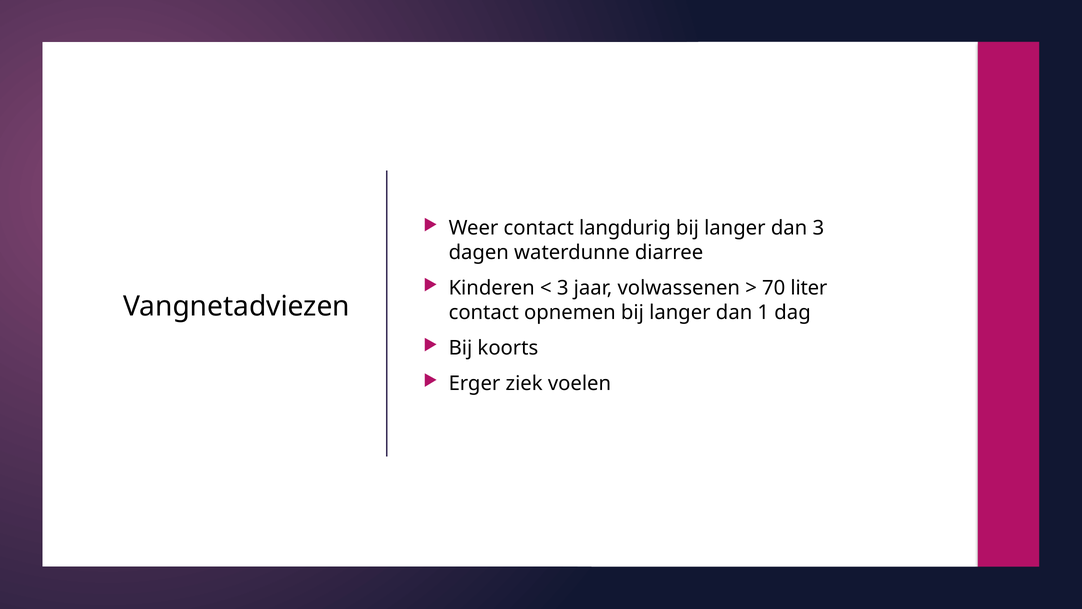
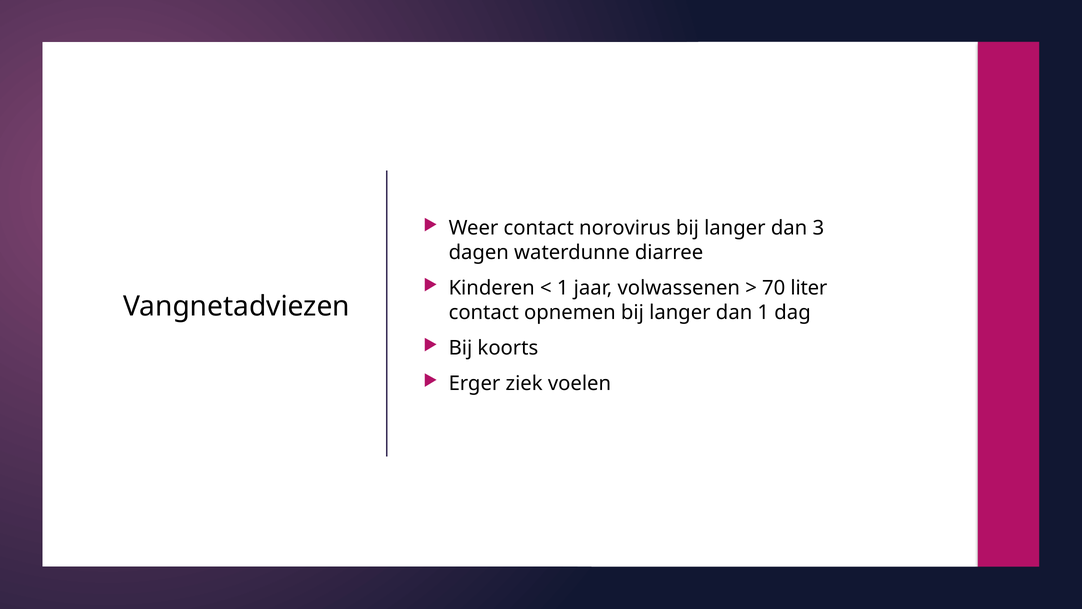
langdurig: langdurig -> norovirus (625, 228)
3: 3 -> 1 (563, 288)
